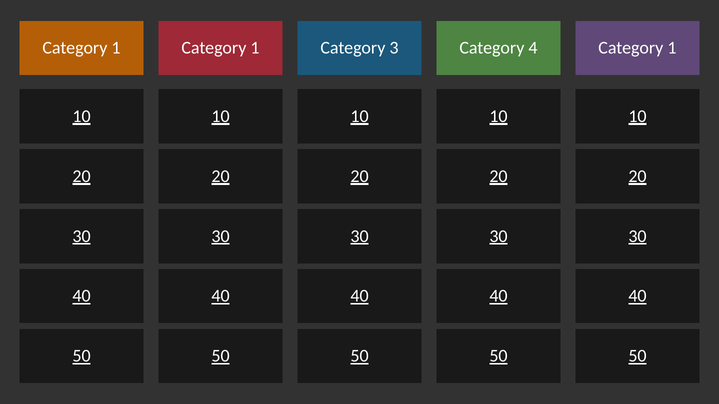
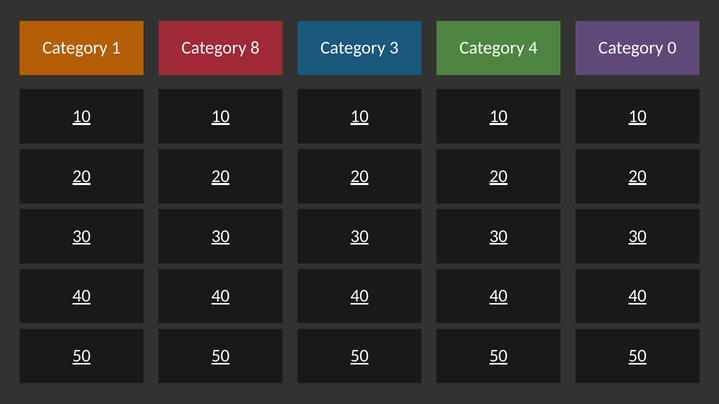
1: 1 -> 8 (255, 48)
1: 1 -> 0 (672, 48)
